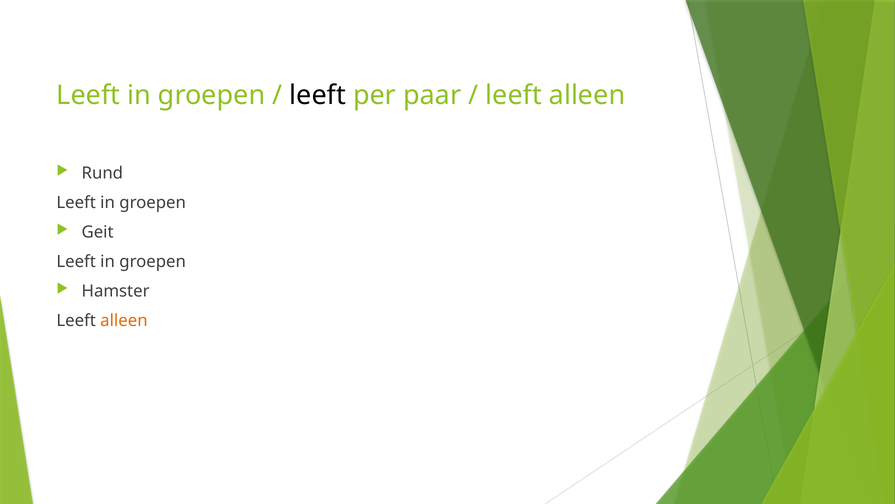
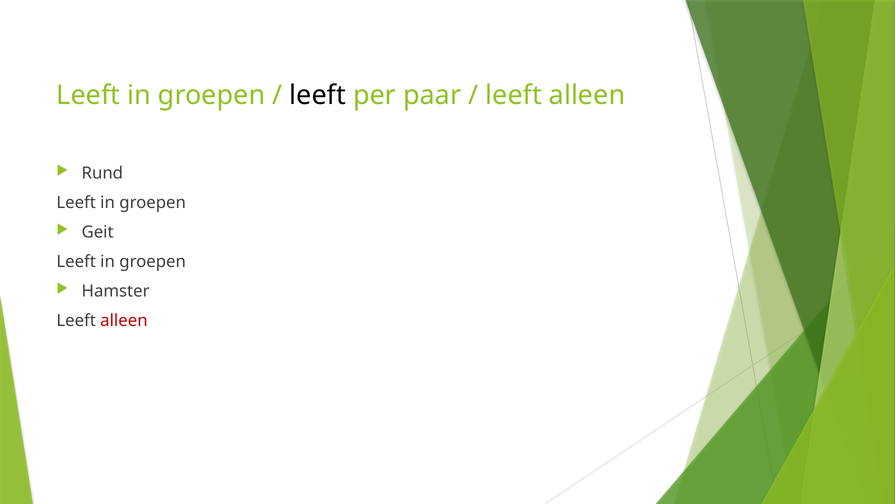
alleen colour: orange -> red (124, 321)
